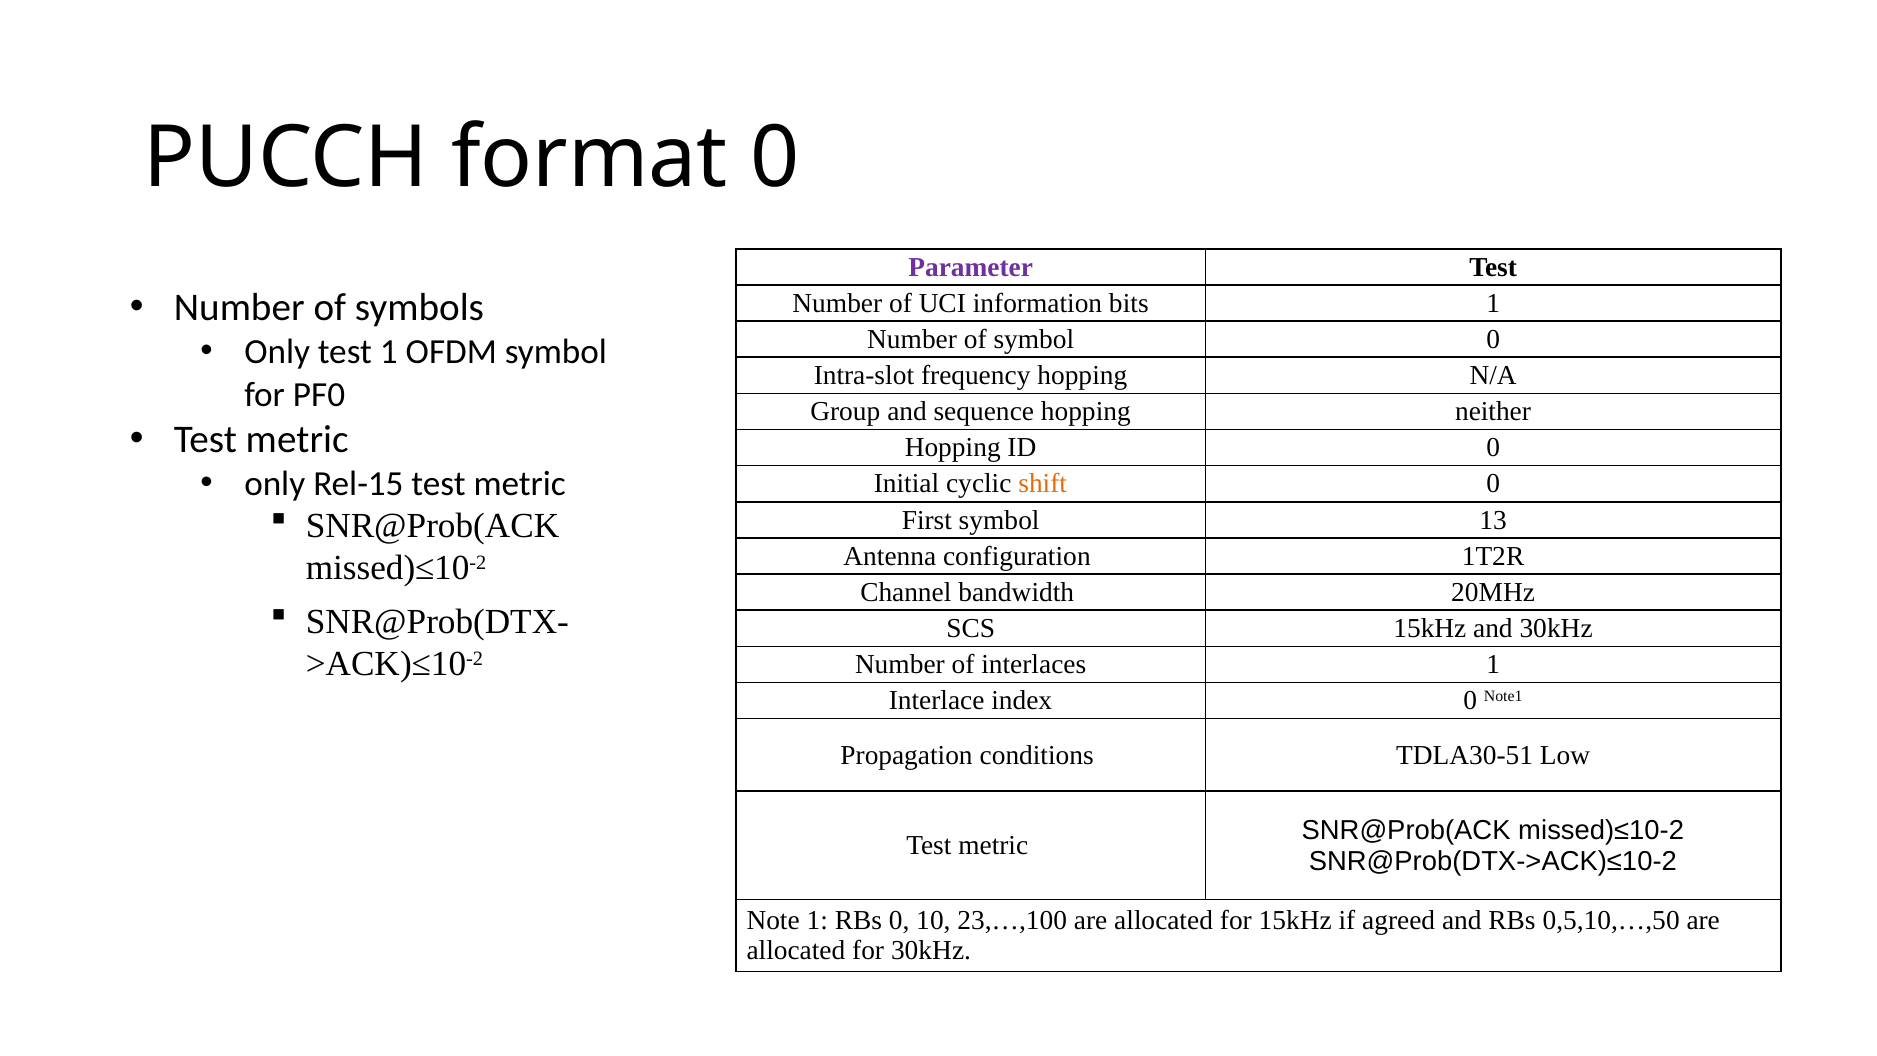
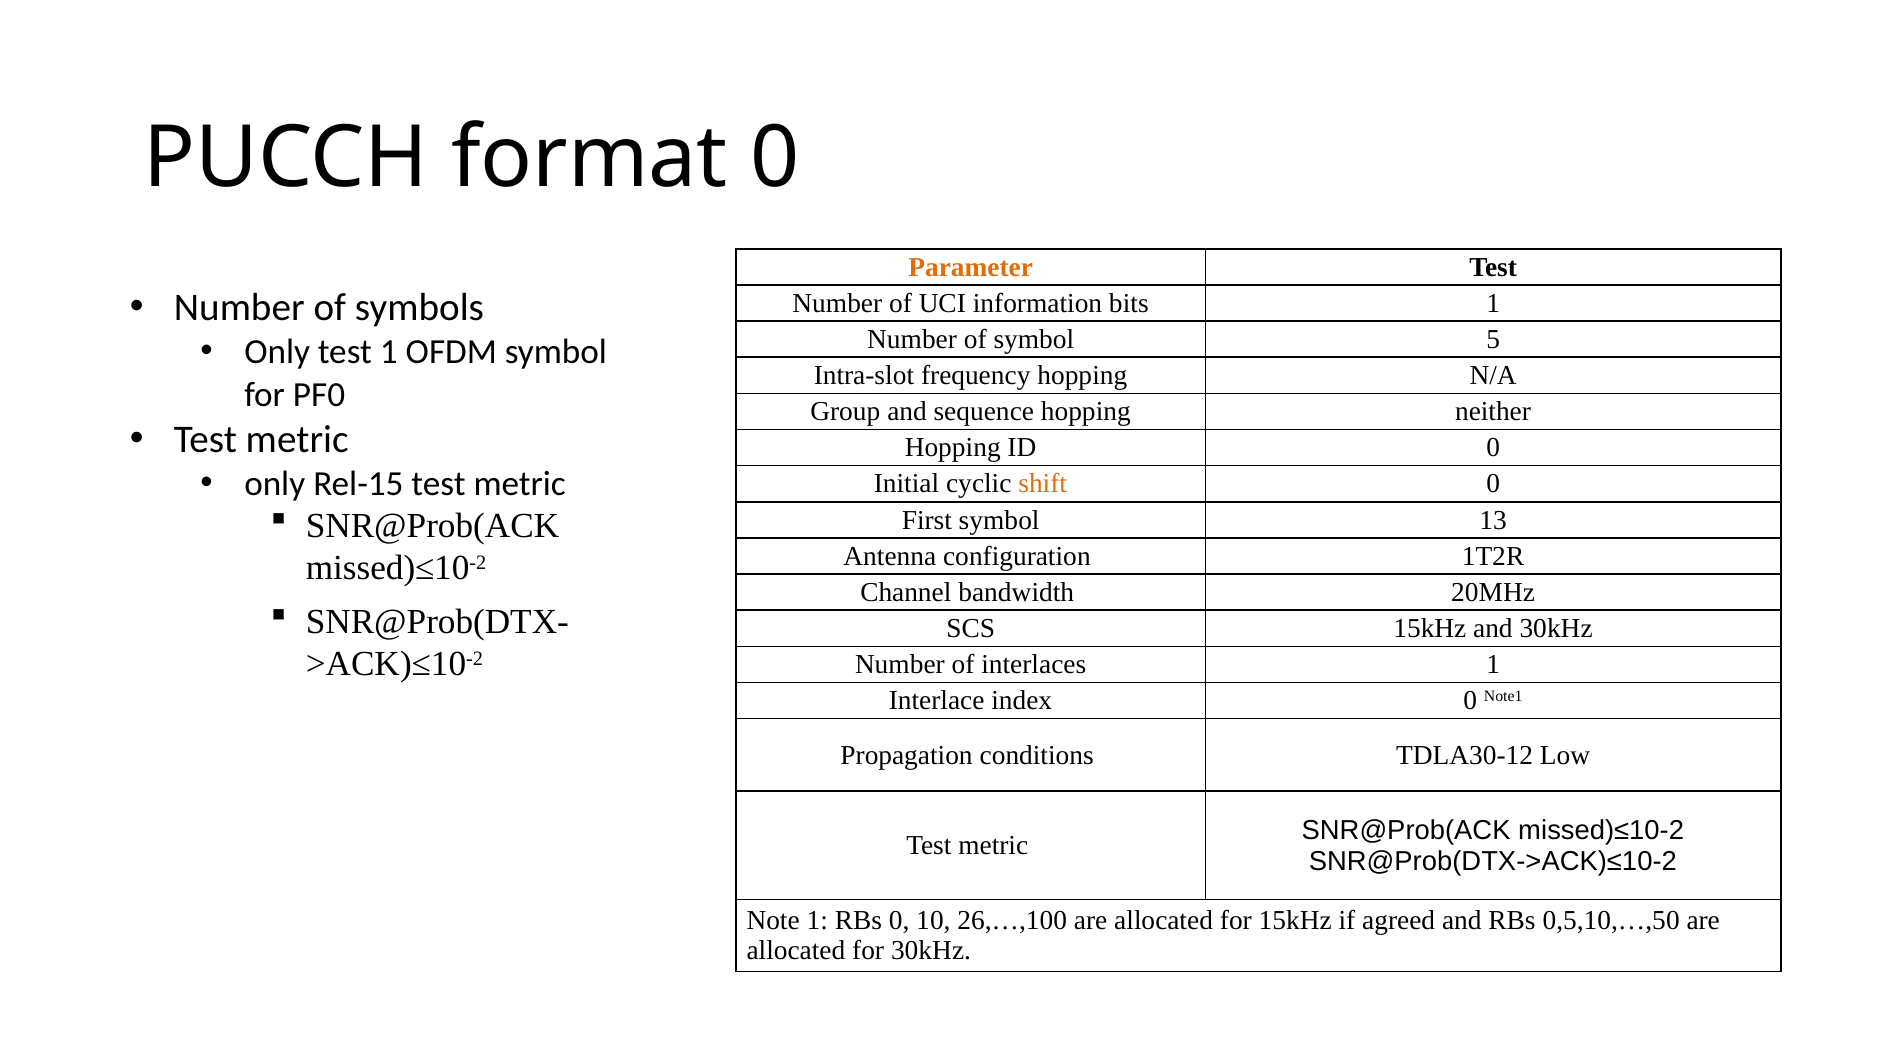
Parameter colour: purple -> orange (971, 267)
symbol 0: 0 -> 5 (1493, 339)
TDLA30-51: TDLA30-51 -> TDLA30-12 (1465, 755)
23,…,100: 23,…,100 -> 26,…,100 (1012, 920)
